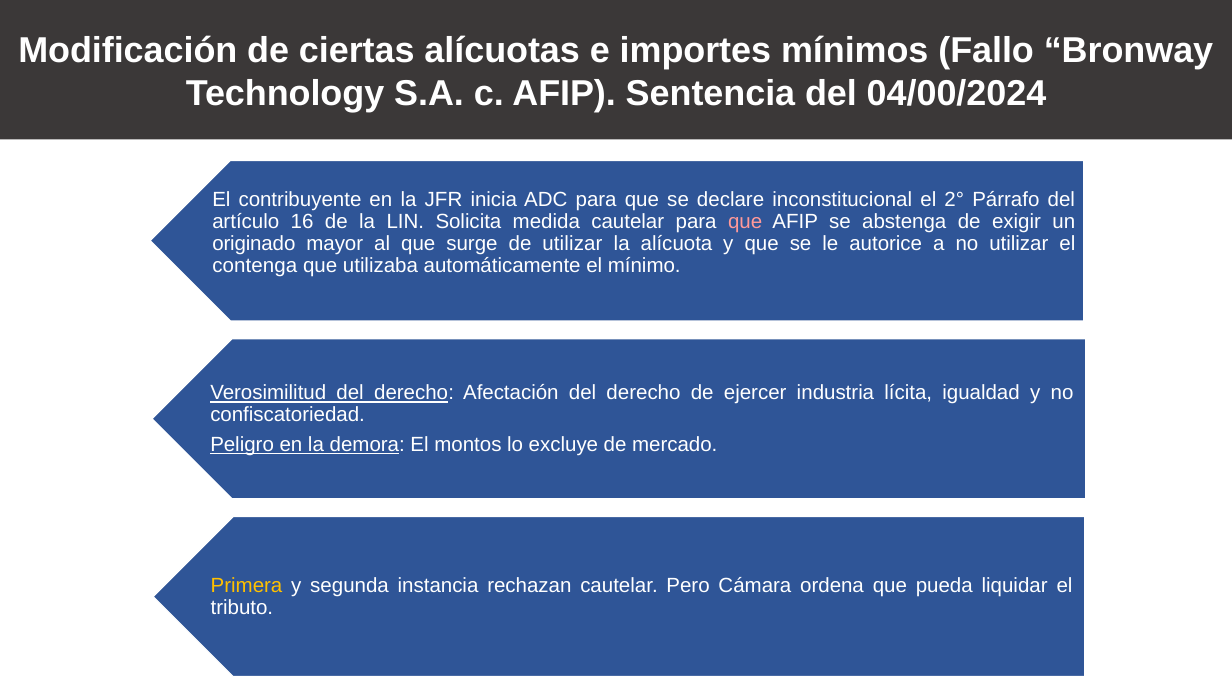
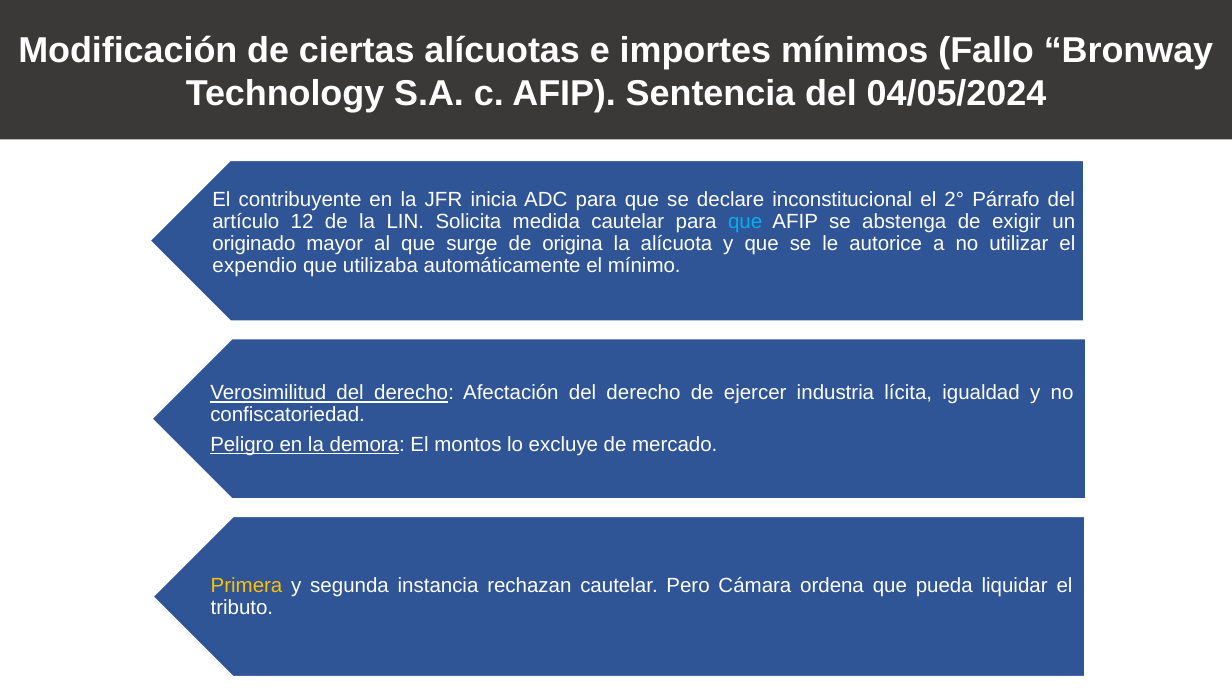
04/00/2024: 04/00/2024 -> 04/05/2024 (956, 94)
16: 16 -> 12 (302, 221)
que colour: pink -> light blue (745, 221)
de utilizar: utilizar -> origina (573, 244)
contenga: contenga -> expendio (255, 266)
